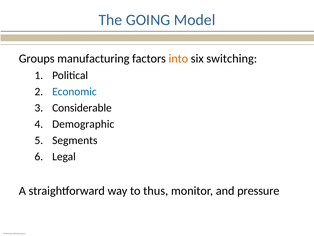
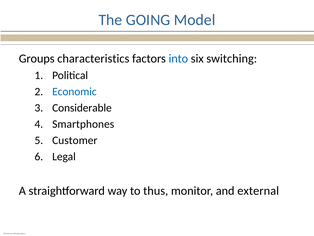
manufacturing: manufacturing -> characteristics (93, 58)
into colour: orange -> blue (178, 58)
Demographic: Demographic -> Smartphones (83, 124)
Segments: Segments -> Customer (75, 140)
pressure: pressure -> external (258, 190)
